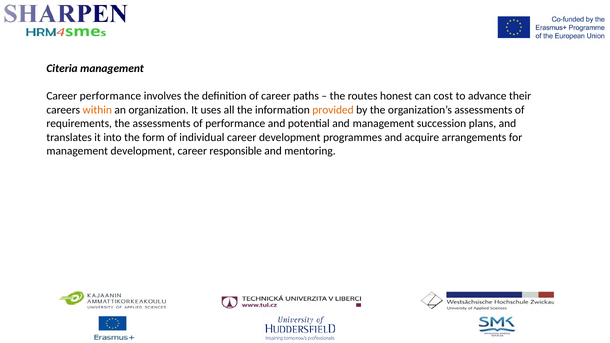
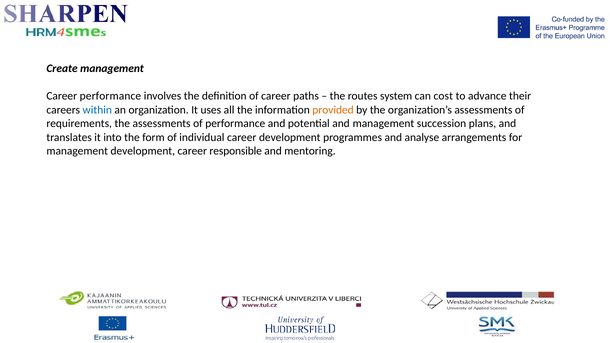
Citeria: Citeria -> Create (62, 69)
honest: honest -> system (396, 96)
within colour: orange -> blue (97, 110)
acquire: acquire -> analyse (422, 137)
